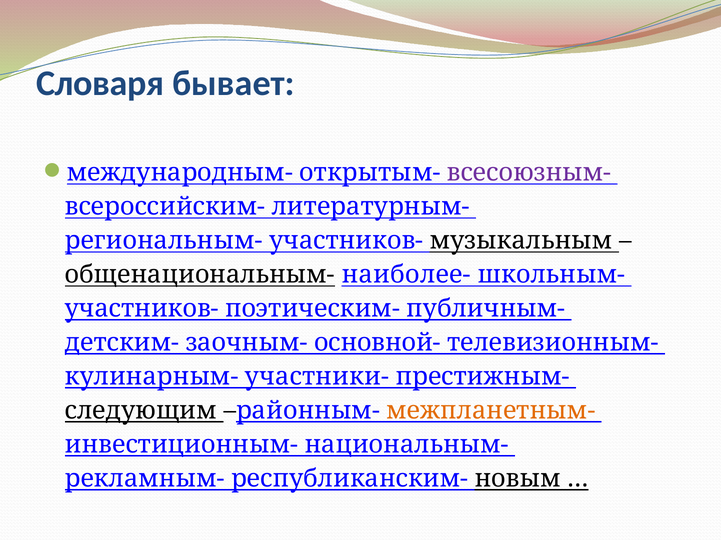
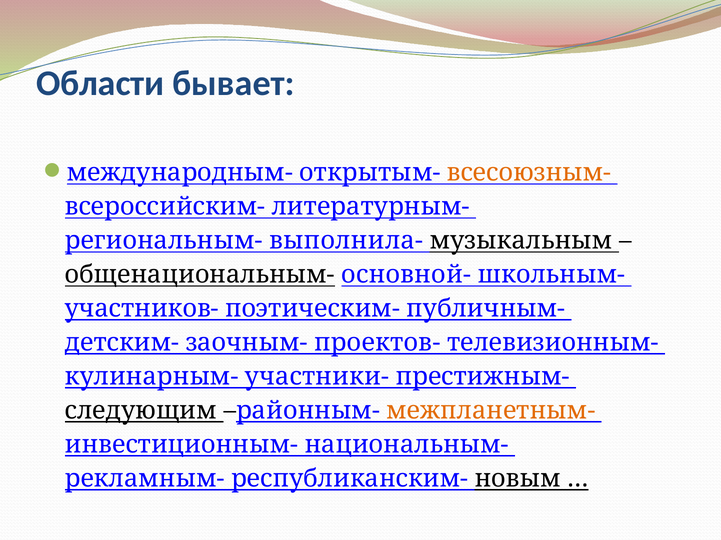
Словаря: Словаря -> Области (100, 83)
всесоюзным- colour: purple -> orange (529, 173)
региональным- участников-: участников- -> выполнила- (346, 241)
наиболее-: наиболее- -> основной- (406, 275)
основной-: основной- -> проектов- (377, 343)
